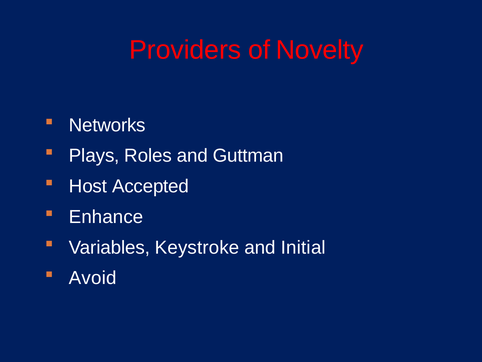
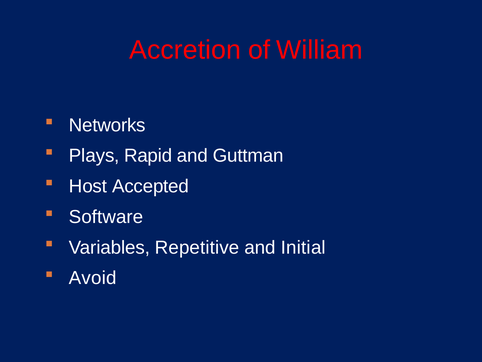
Providers: Providers -> Accretion (185, 50)
Novelty: Novelty -> William (319, 50)
Roles: Roles -> Rapid (148, 156)
Enhance: Enhance -> Software (106, 217)
Keystroke: Keystroke -> Repetitive (197, 247)
